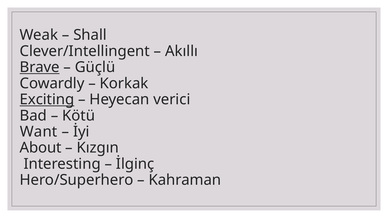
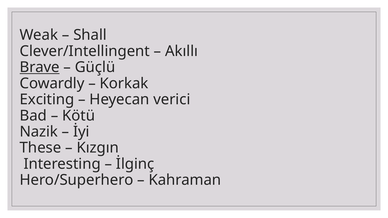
Exciting underline: present -> none (47, 100)
Want: Want -> Nazik (39, 132)
About: About -> These (40, 148)
